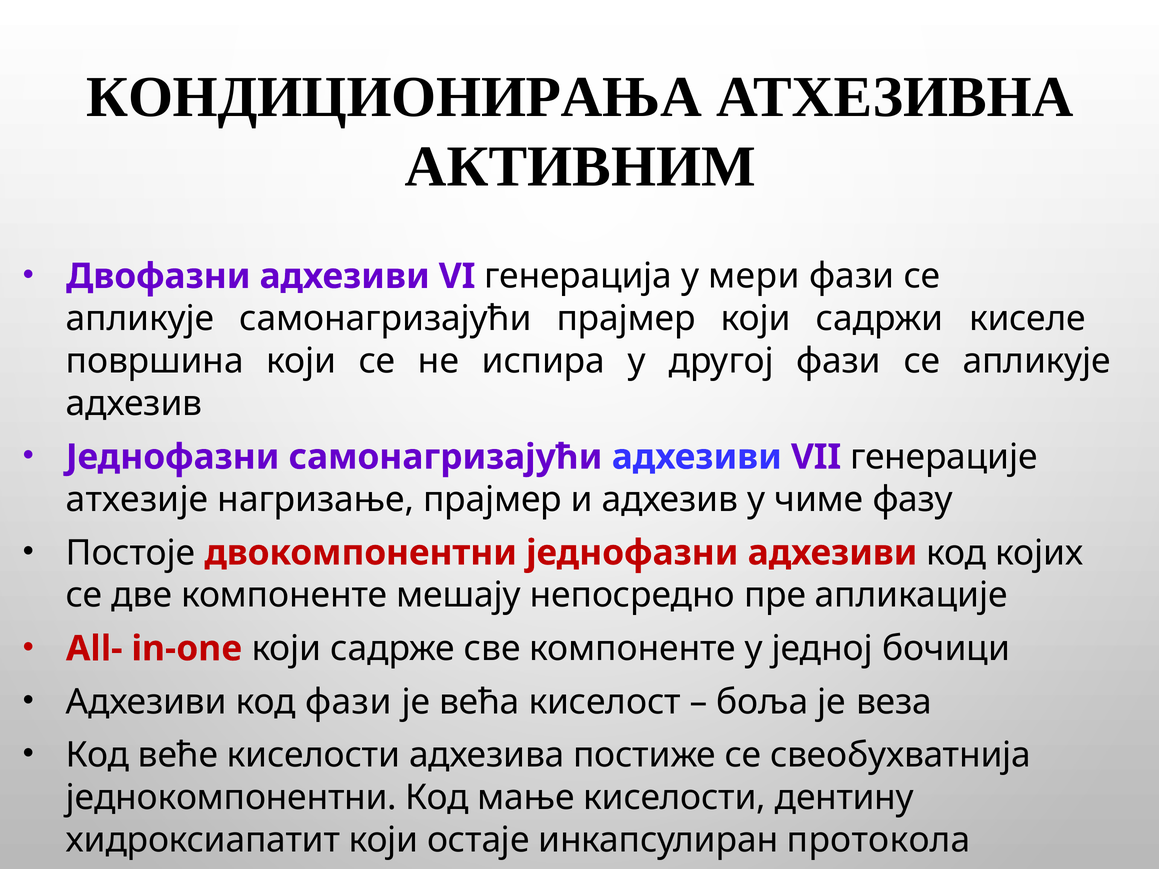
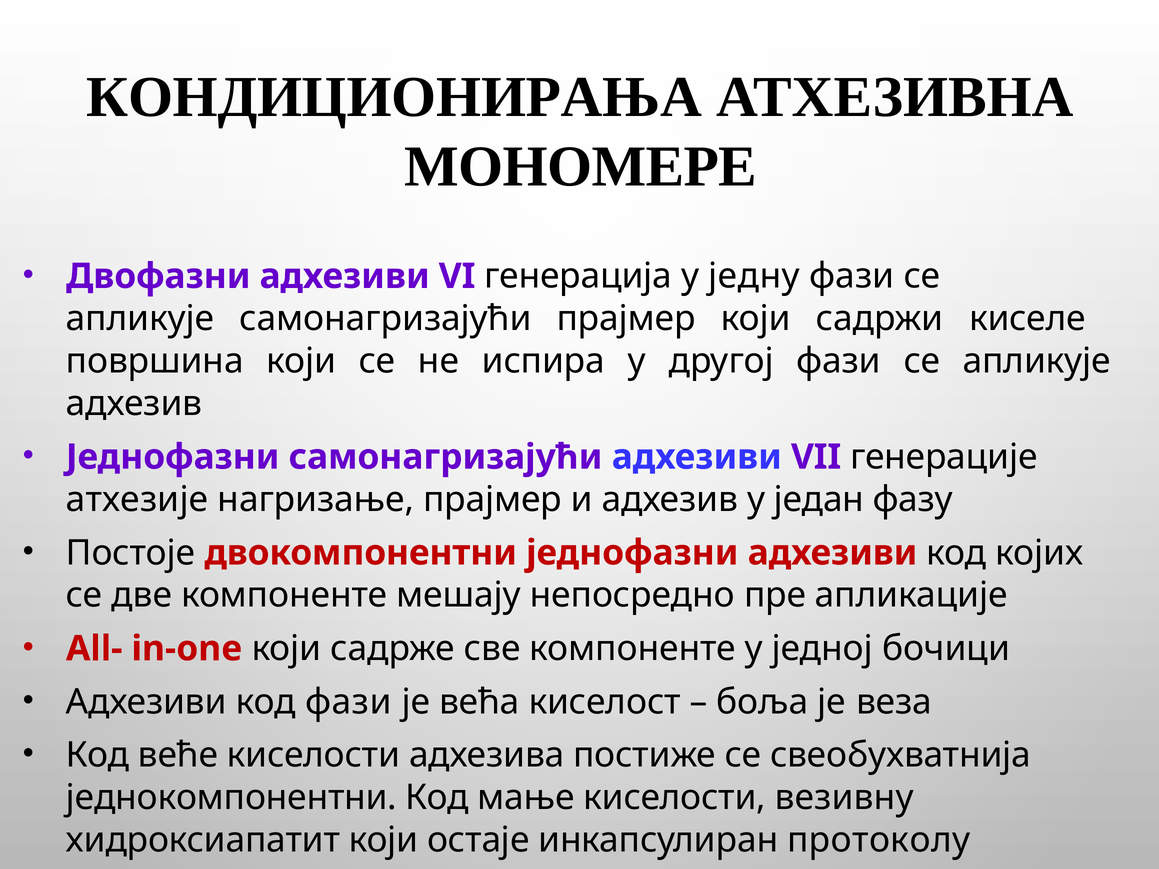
АКТИВНИМ: АКТИВНИМ -> МОНОМЕРЕ (581, 167)
мери: мери -> једну (754, 276)
чиме: чиме -> један (819, 500)
дентину: дентину -> везивну (844, 798)
протокола: протокола -> протоколу (879, 840)
